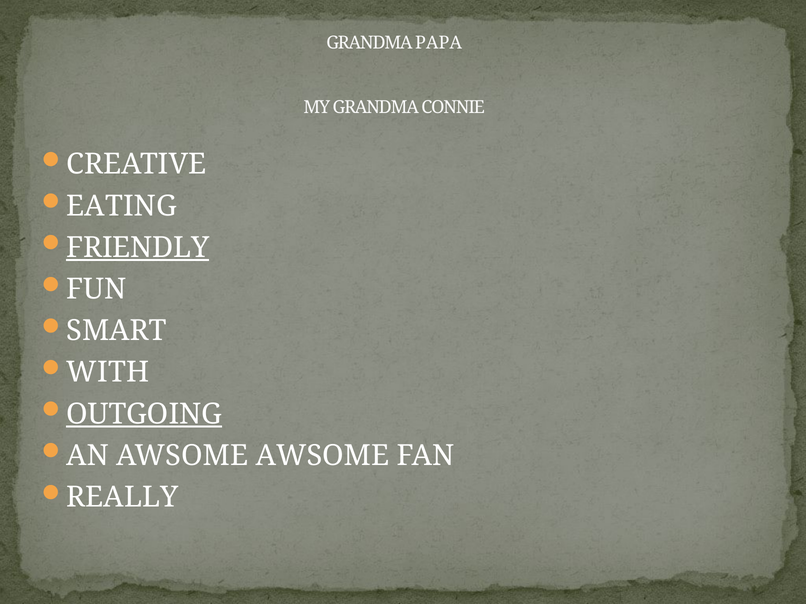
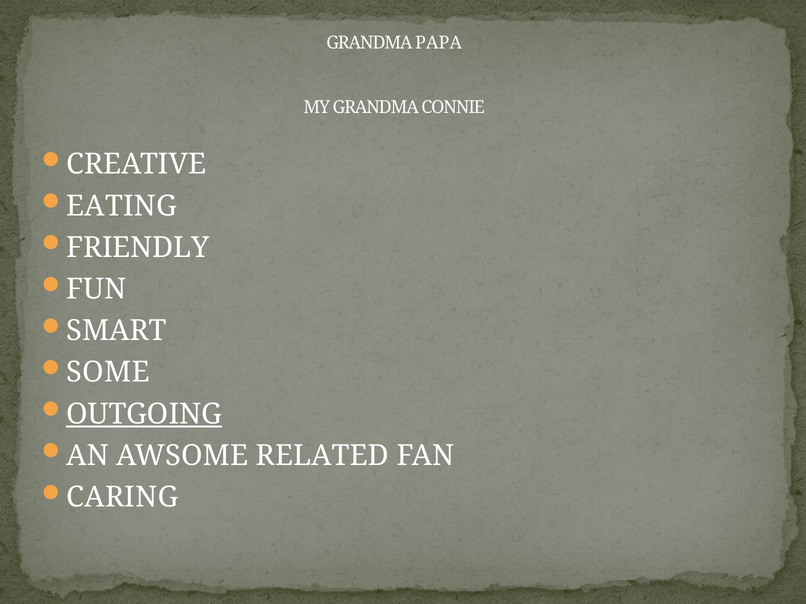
FRIENDLY underline: present -> none (138, 248)
WITH: WITH -> SOME (108, 373)
AWSOME AWSOME: AWSOME -> RELATED (323, 456)
REALLY: REALLY -> CARING (122, 498)
